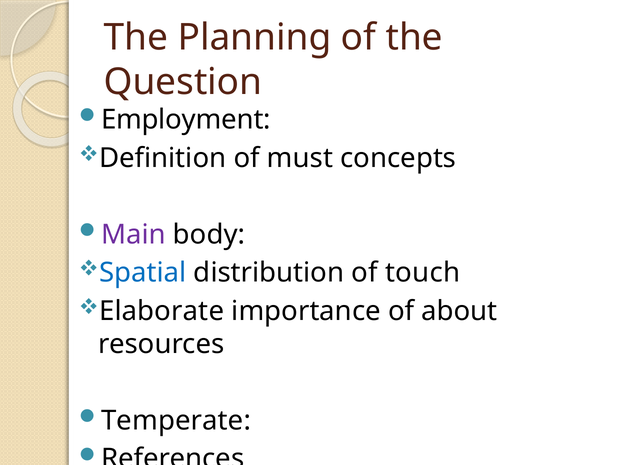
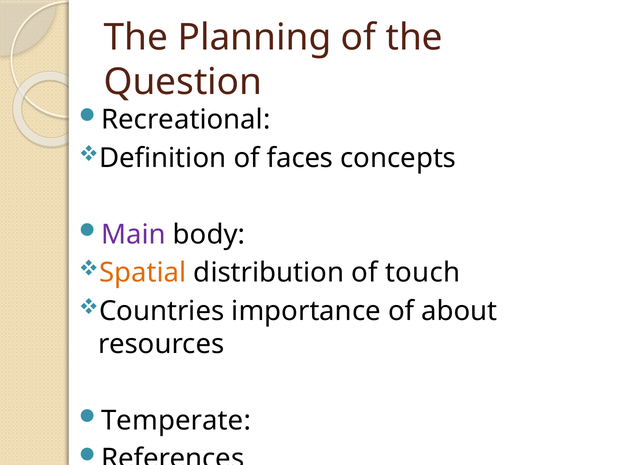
Employment: Employment -> Recreational (186, 120)
must: must -> faces (300, 158)
Spatial colour: blue -> orange (143, 273)
Elaborate: Elaborate -> Countries (162, 311)
